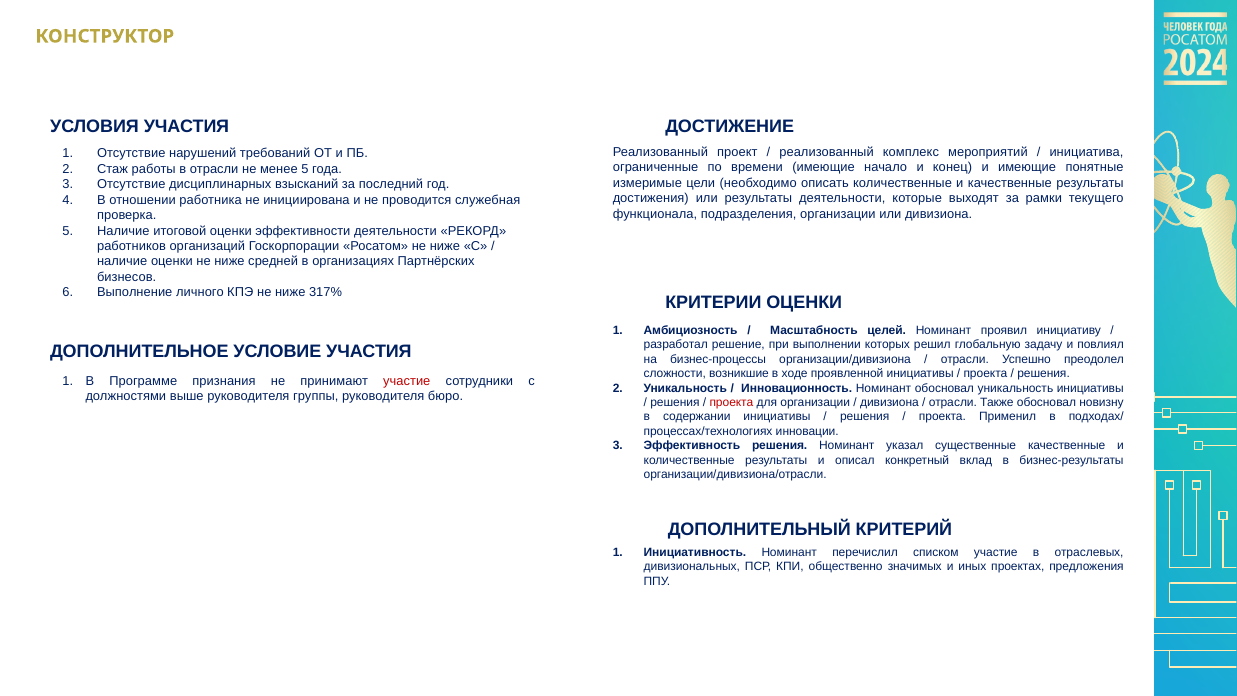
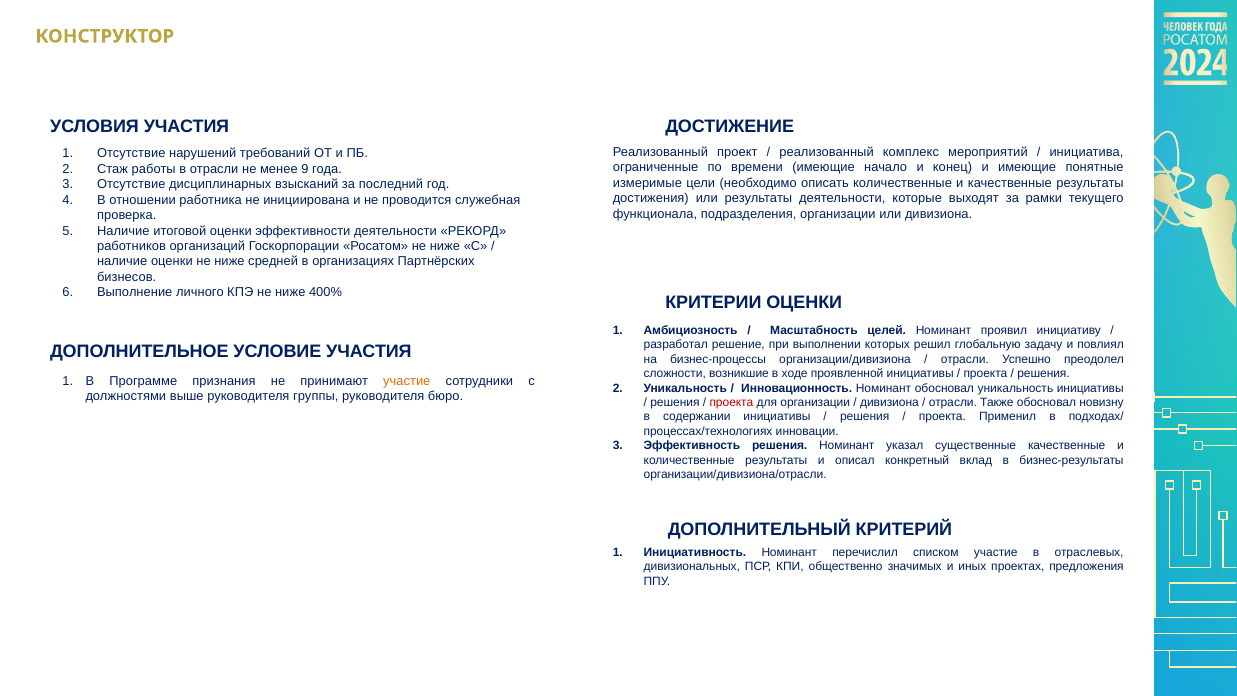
менее 5: 5 -> 9 (305, 169)
317%: 317% -> 400% (326, 293)
участие colour: red -> orange (407, 381)
